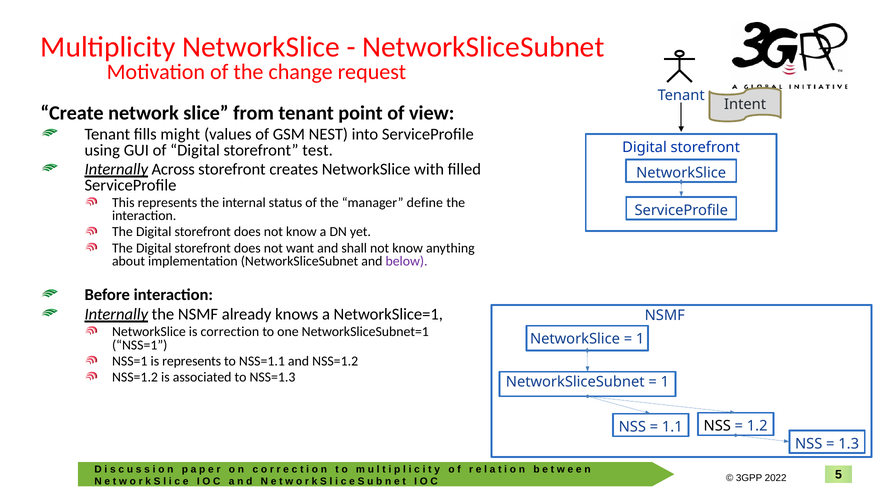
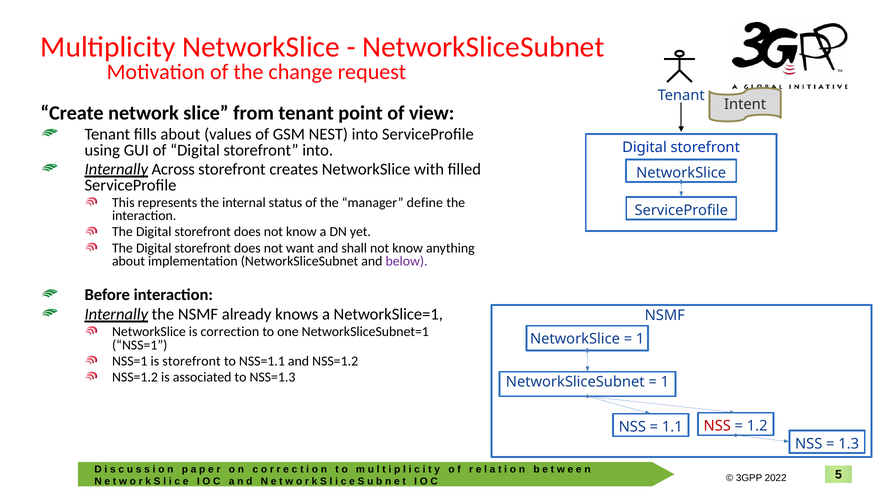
fills might: might -> about (180, 134)
storefront test: test -> into (318, 150)
is represents: represents -> storefront (192, 361)
NSS colour: black -> red (717, 426)
